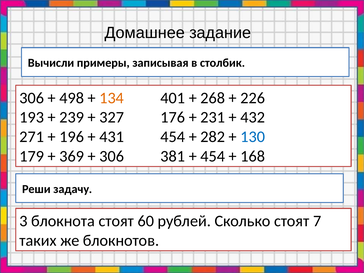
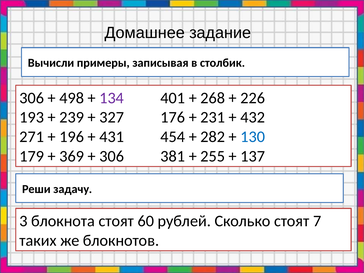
134 colour: orange -> purple (112, 98)
454: 454 -> 255 (213, 156)
168: 168 -> 137 (253, 156)
